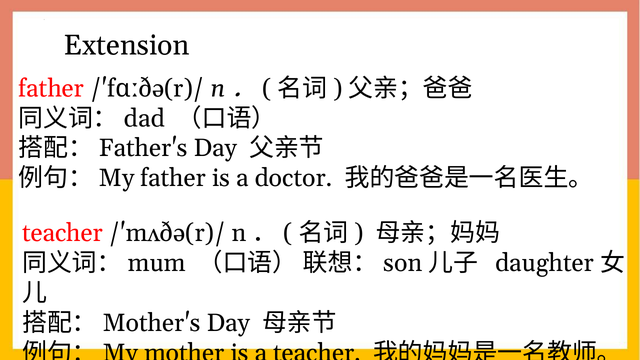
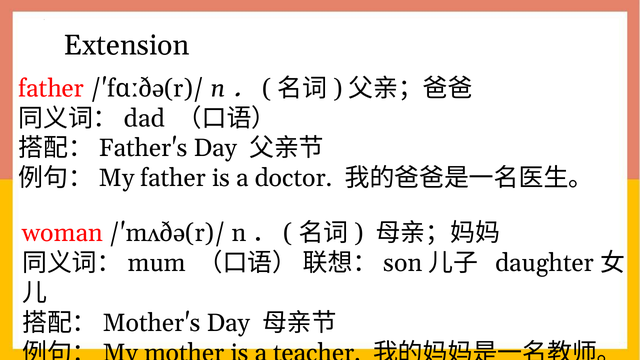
teacher: teacher -> woman (63, 233)
